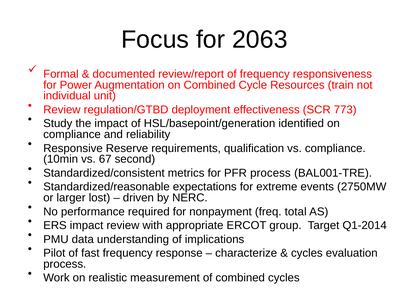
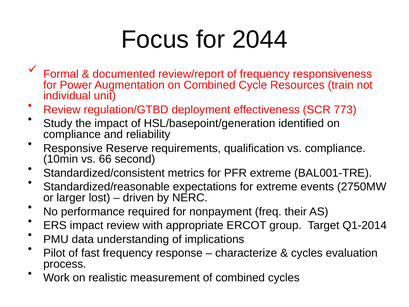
2063: 2063 -> 2044 (260, 40)
67: 67 -> 66 (105, 159)
PFR process: process -> extreme (270, 173)
total: total -> their (296, 211)
